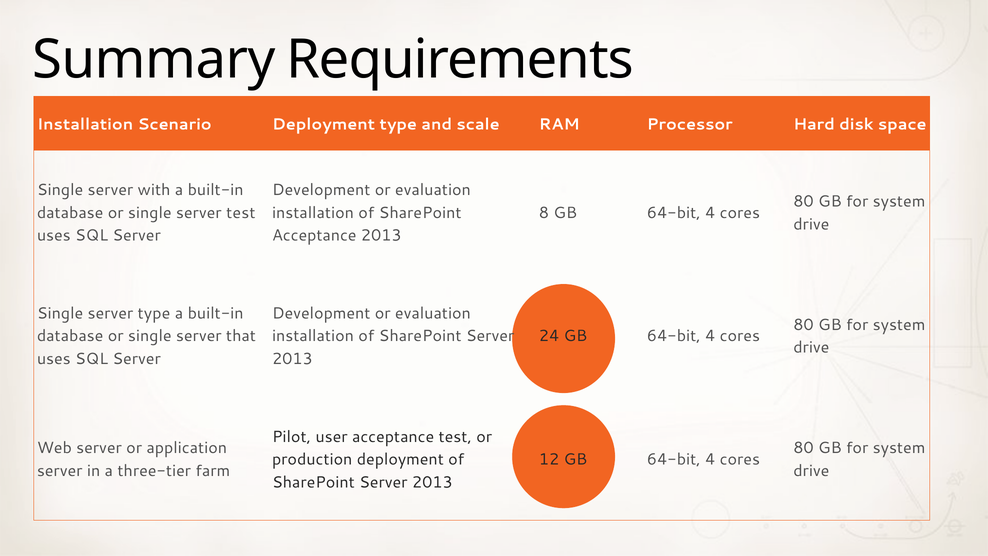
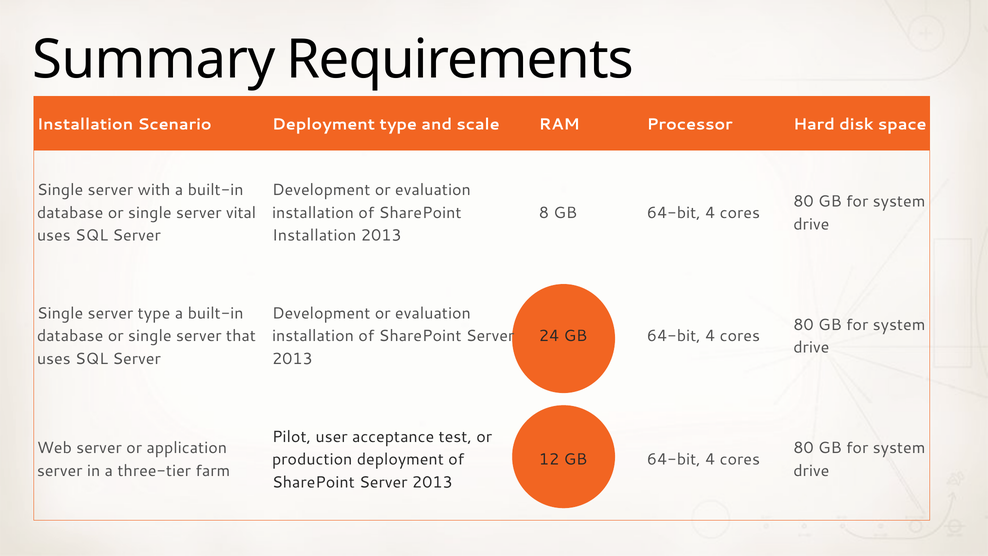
server test: test -> vital (241, 213)
Acceptance: Acceptance -> Installation (314, 235)
